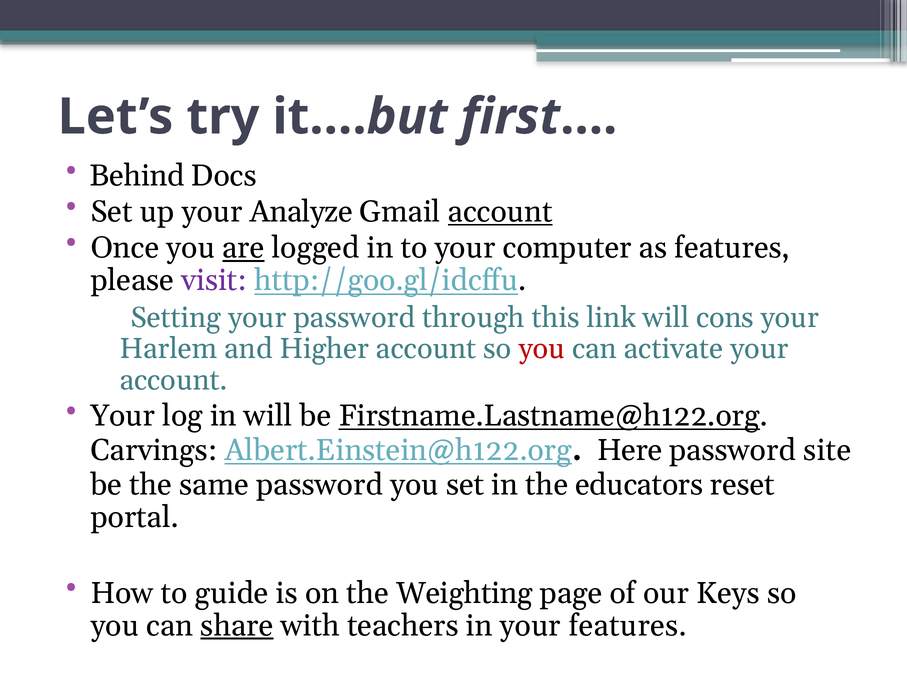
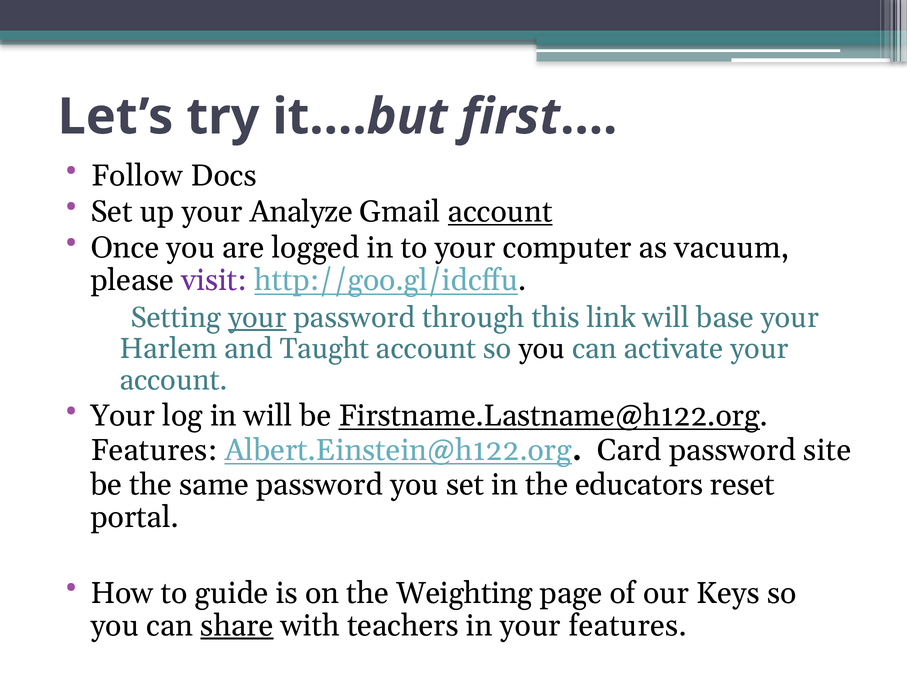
Behind: Behind -> Follow (137, 176)
are underline: present -> none (243, 248)
as features: features -> vacuum (732, 248)
your underline: none -> present (257, 318)
cons: cons -> base (725, 318)
Higher: Higher -> Taught (324, 349)
you colour: red -> black (542, 349)
Carvings: Carvings -> Features (154, 450)
Here: Here -> Card (630, 450)
